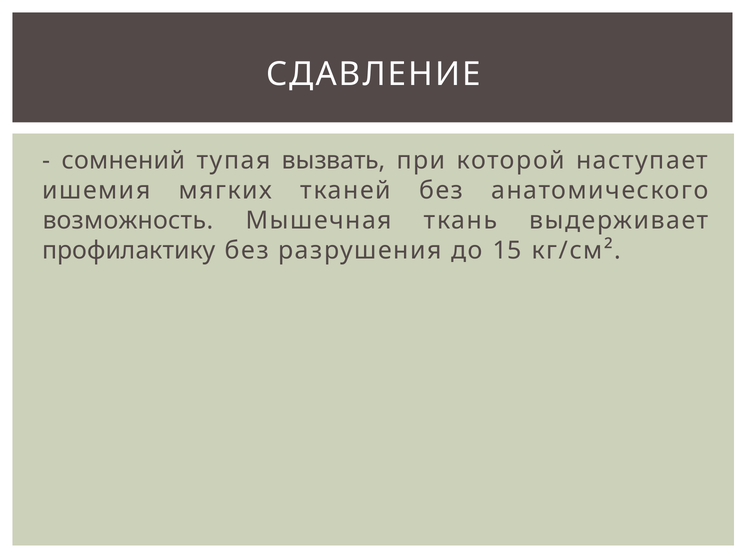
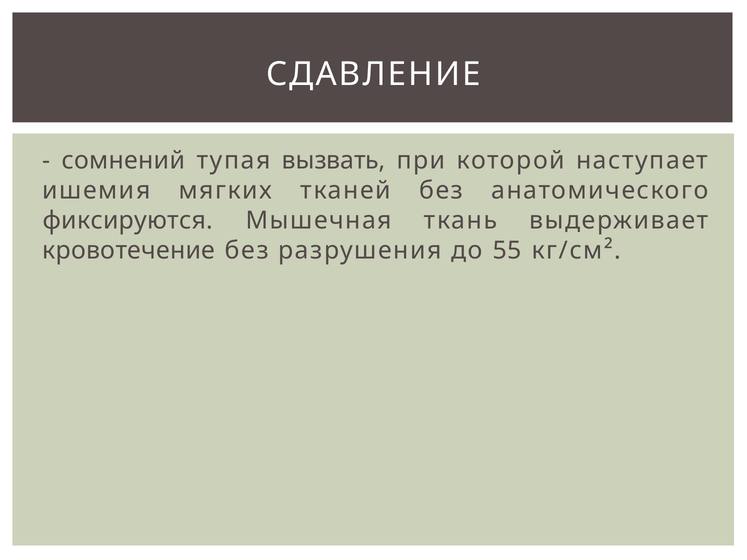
возможность: возможность -> фиксируются (128, 221)
профилактику: профилактику -> кровотечение (129, 250)
15: 15 -> 55 (507, 250)
